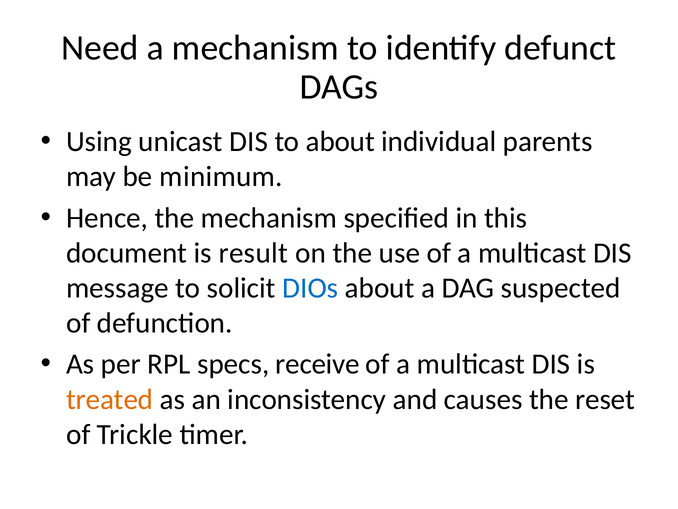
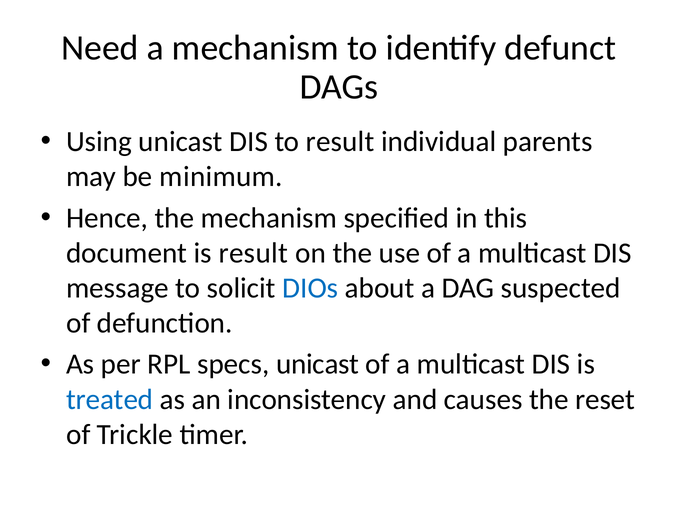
to about: about -> result (340, 142)
specs receive: receive -> unicast (318, 364)
treated colour: orange -> blue (110, 399)
